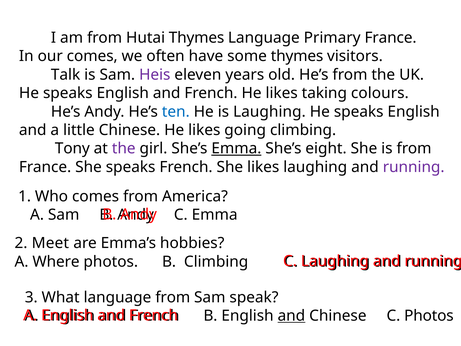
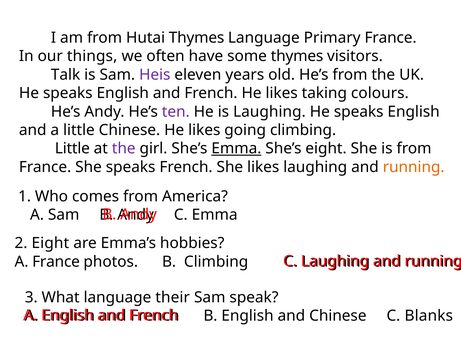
our comes: comes -> things (92, 56)
ten colour: blue -> purple (176, 112)
Tony: Tony -> Little (72, 148)
running colour: purple -> orange (414, 167)
2 Meet: Meet -> Eight (50, 243)
A Where: Where -> France (56, 261)
language from: from -> their (173, 297)
and underline: present -> none (291, 316)
C Photos: Photos -> Blanks (429, 316)
